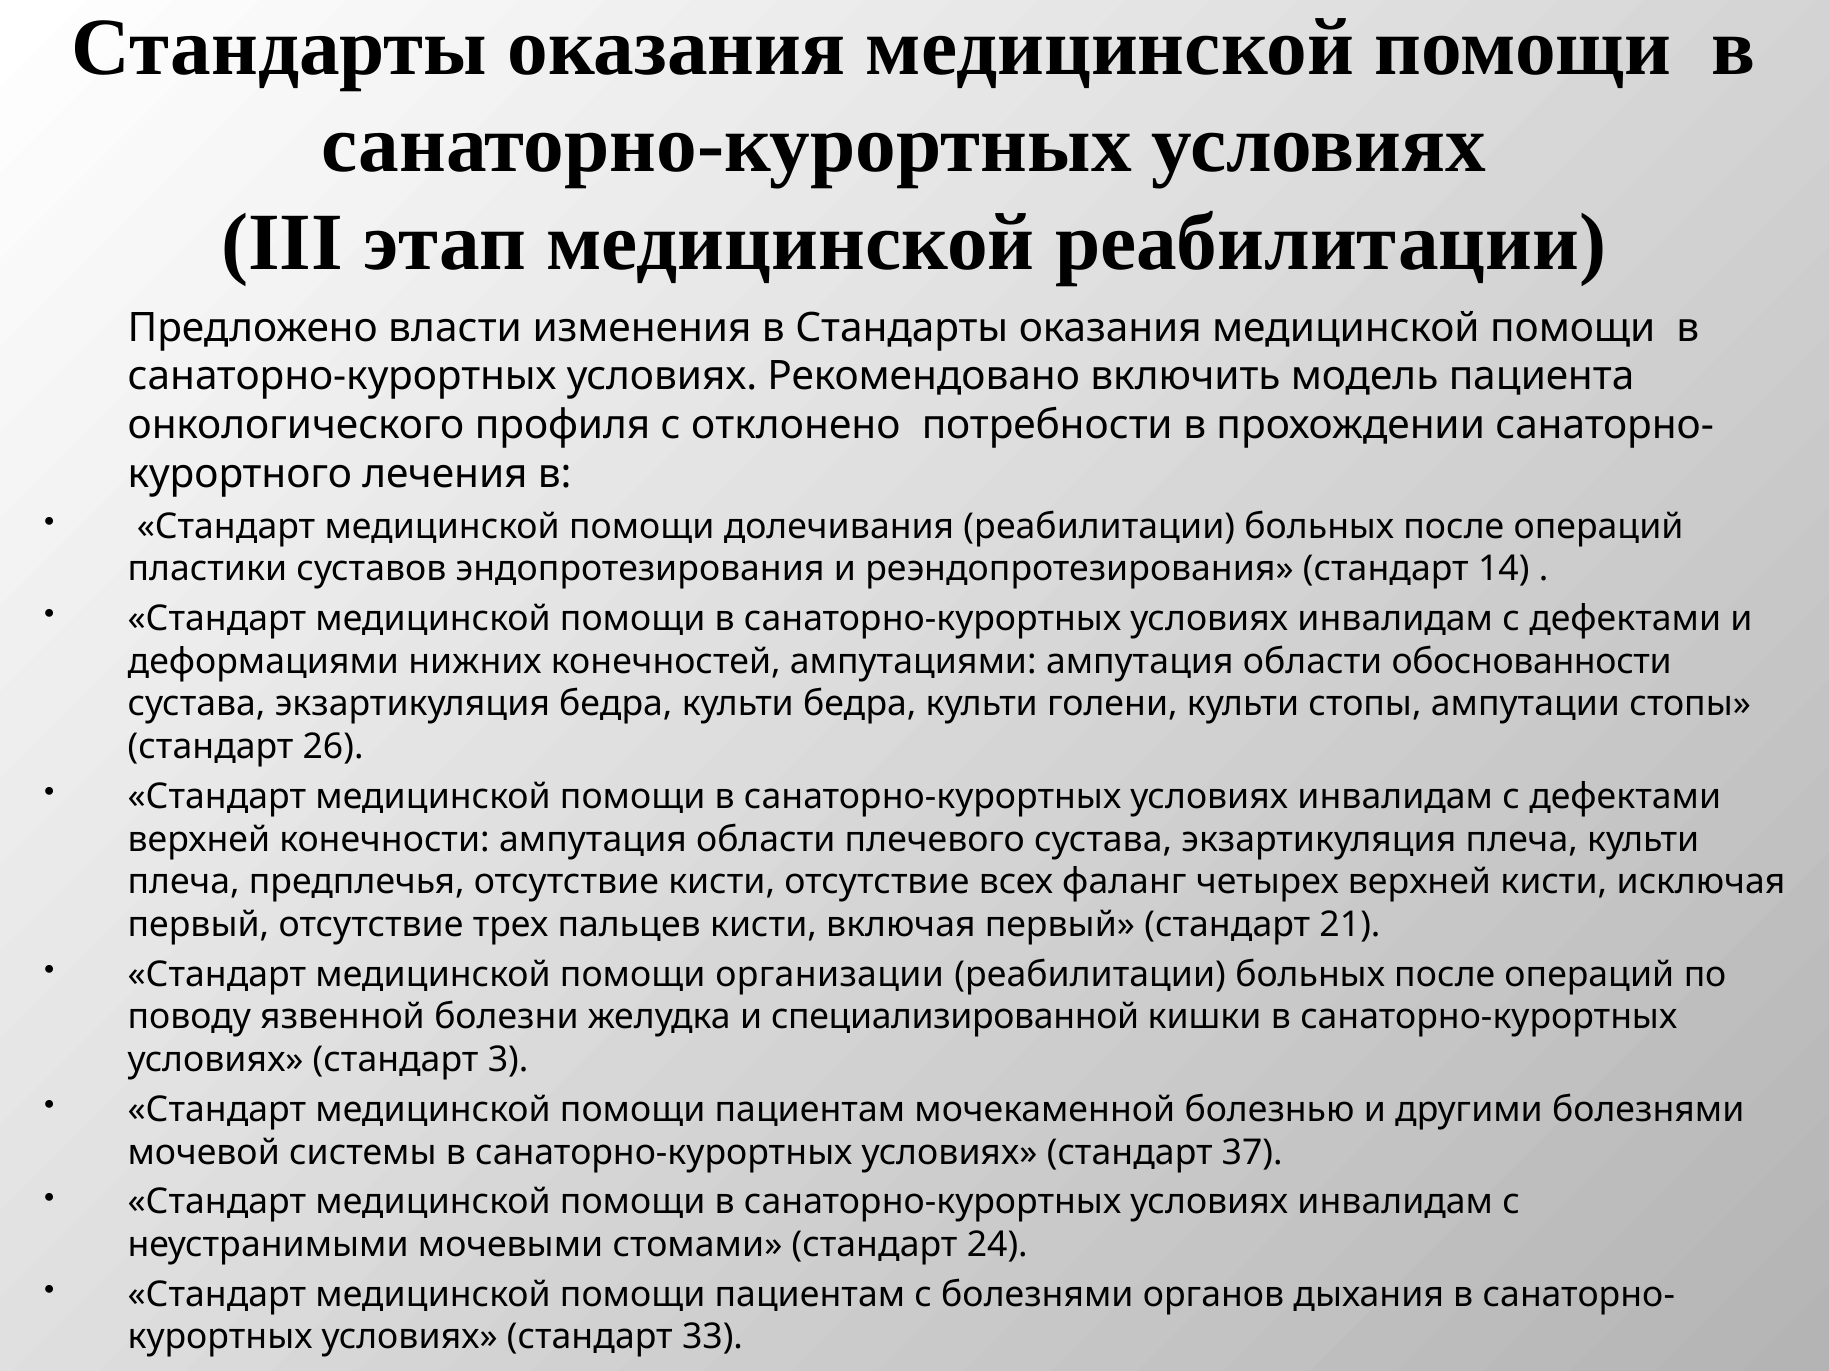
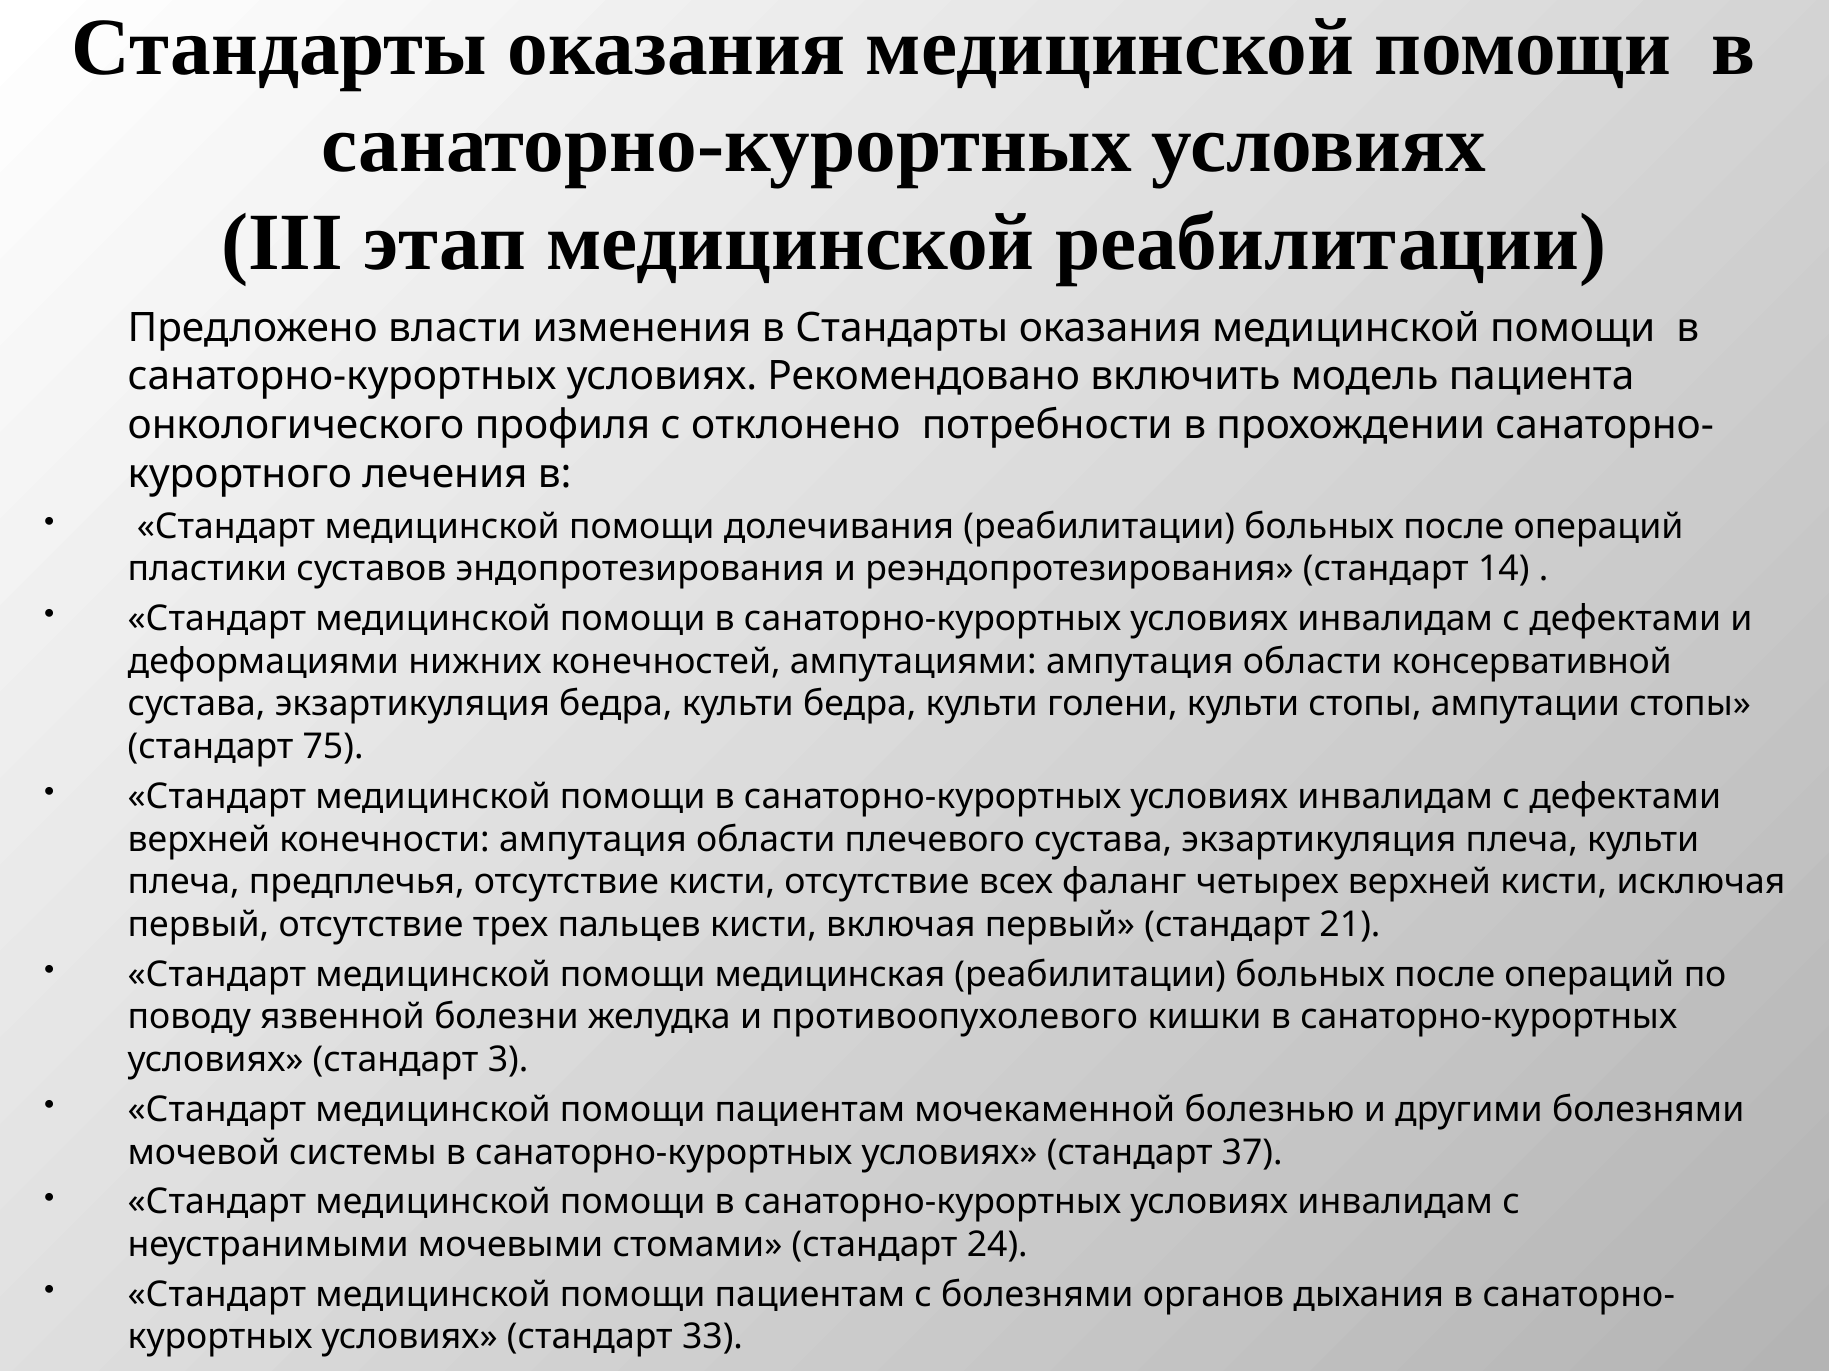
обоснованности: обоснованности -> консервативной (1532, 662)
26: 26 -> 75 (333, 747)
организации: организации -> медицинская (830, 975)
специализированной: специализированной -> противоопухолевого (955, 1018)
